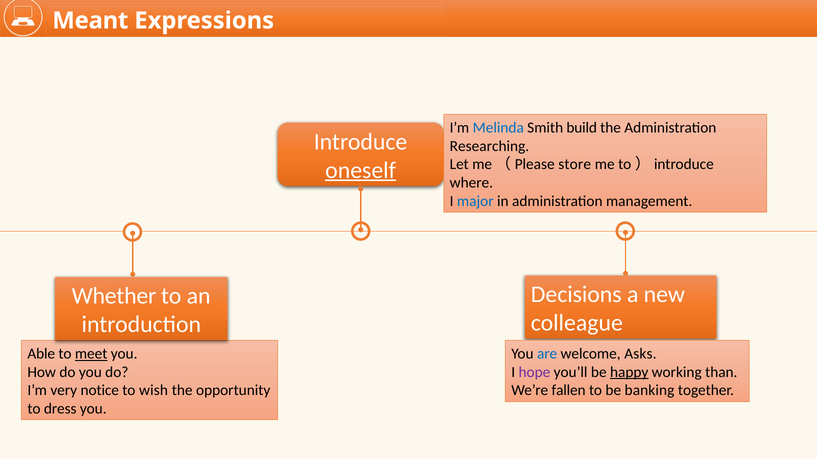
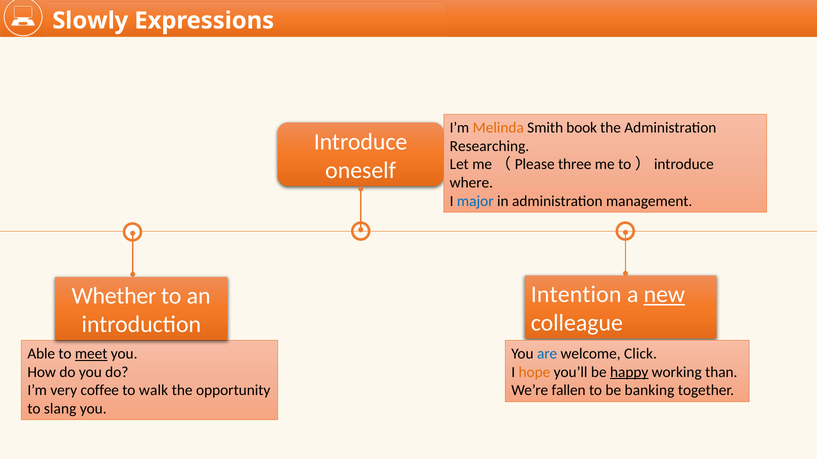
Meant: Meant -> Slowly (90, 21)
Melinda colour: blue -> orange (498, 128)
build: build -> book (582, 128)
store: store -> three (575, 165)
oneself underline: present -> none (361, 170)
Decisions: Decisions -> Intention (576, 295)
new underline: none -> present (664, 295)
Asks: Asks -> Click (641, 354)
hope colour: purple -> orange (534, 373)
notice: notice -> coffee (100, 391)
wish: wish -> walk (154, 391)
dress: dress -> slang (60, 409)
